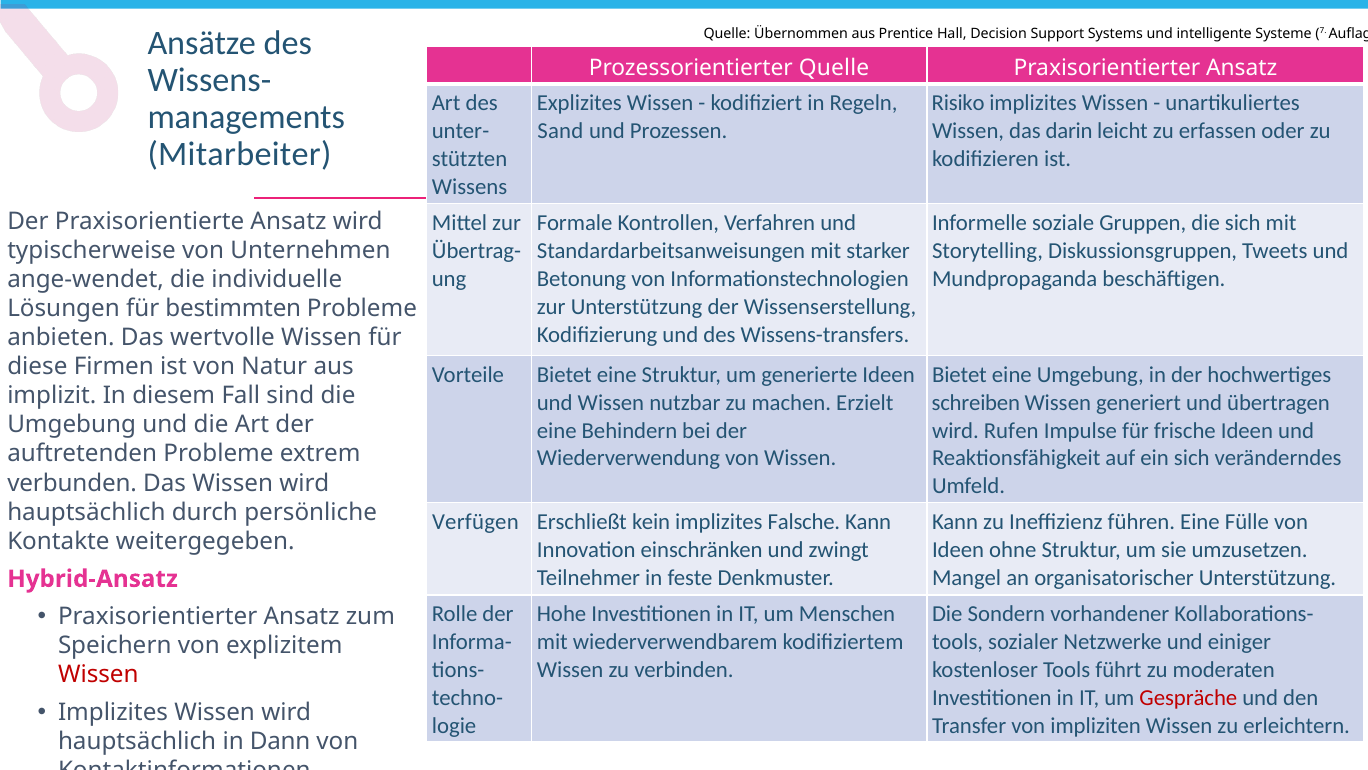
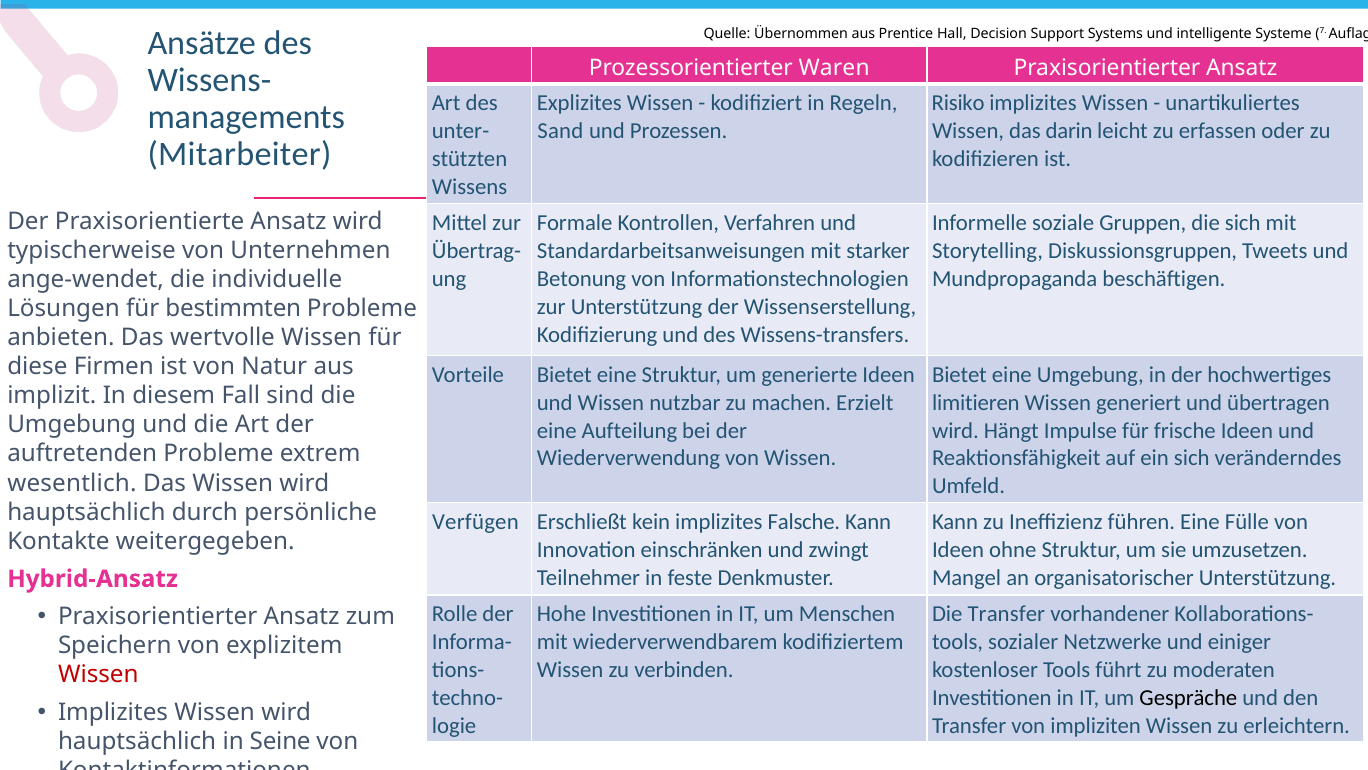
Prozessorientierter Quelle: Quelle -> Waren (834, 68)
schreiben: schreiben -> limitieren (976, 402)
Behindern: Behindern -> Aufteilung (629, 430)
Rufen: Rufen -> Hängt (1011, 430)
verbunden: verbunden -> wesentlich (72, 483)
Die Sondern: Sondern -> Transfer (1006, 614)
Gespräche colour: red -> black (1188, 698)
Dann: Dann -> Seine (280, 741)
